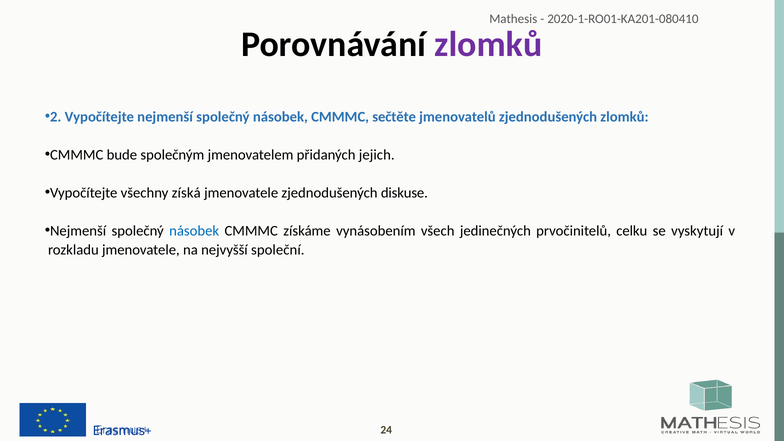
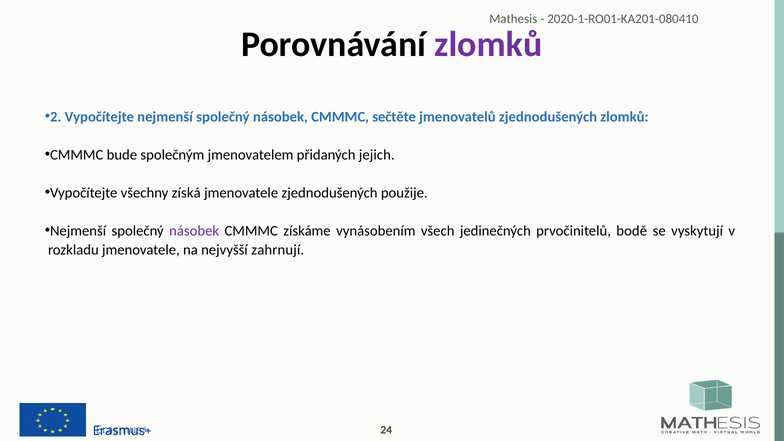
diskuse: diskuse -> použije (404, 193)
násobek colour: blue -> purple (194, 231)
celku: celku -> bodě (632, 231)
společní: společní -> zahrnují (278, 250)
